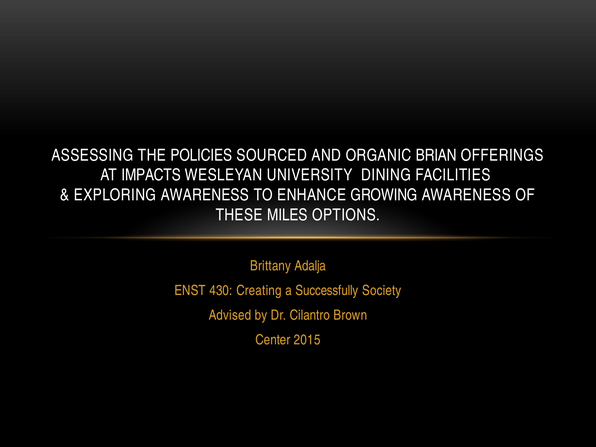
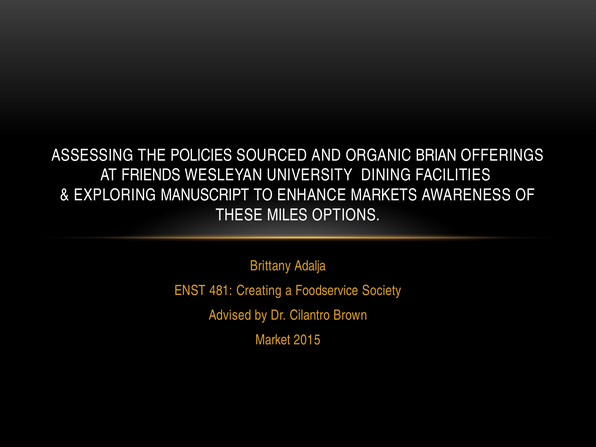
IMPACTS: IMPACTS -> FRIENDS (151, 175)
EXPLORING AWARENESS: AWARENESS -> MANUSCRIPT (205, 195)
GROWING: GROWING -> MARKETS (384, 195)
430: 430 -> 481 (221, 290)
Successfully: Successfully -> Foodservice (327, 290)
Center: Center -> Market (273, 340)
